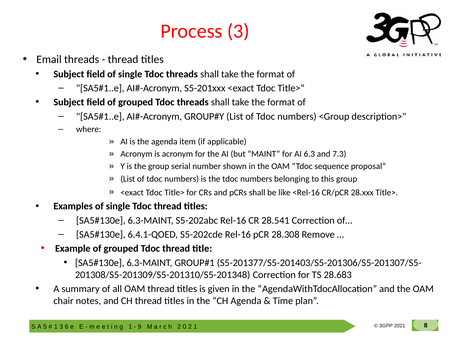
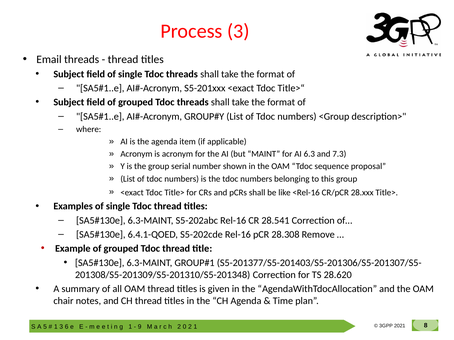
28.683: 28.683 -> 28.620 (338, 275)
